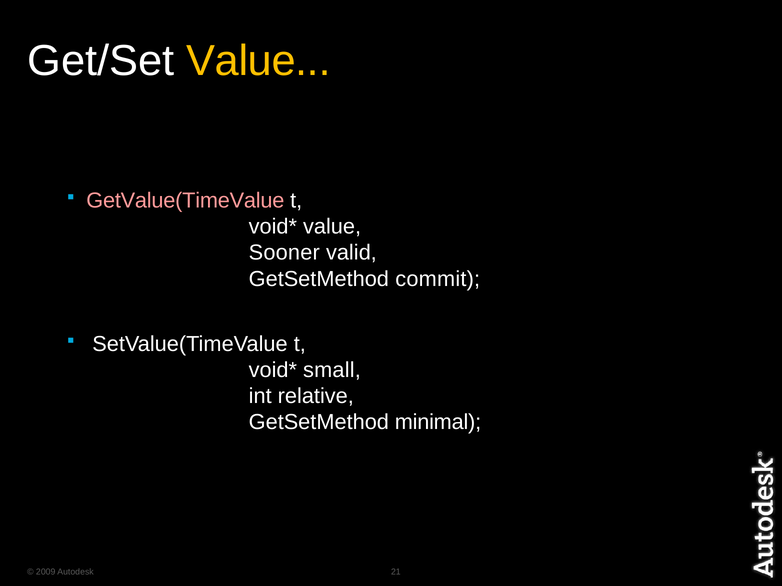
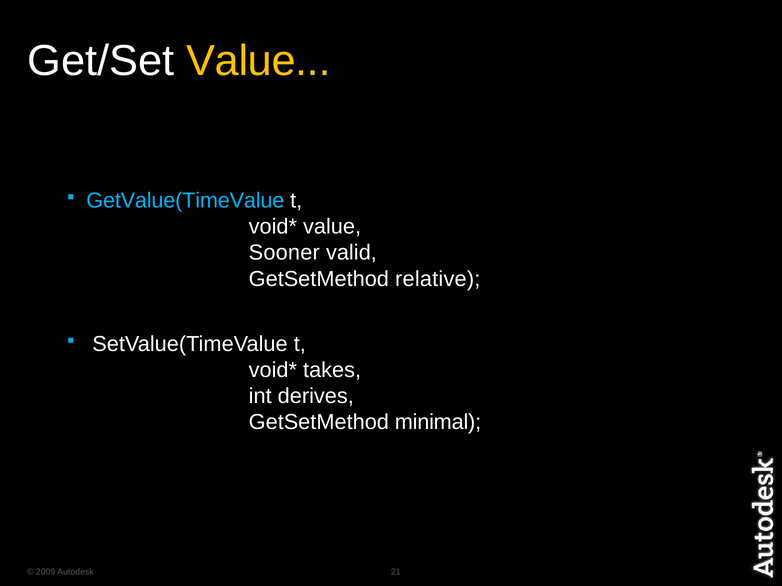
GetValue(TimeValue colour: pink -> light blue (185, 201)
commit: commit -> relative (438, 279)
small: small -> takes (332, 370)
relative: relative -> derives (316, 396)
